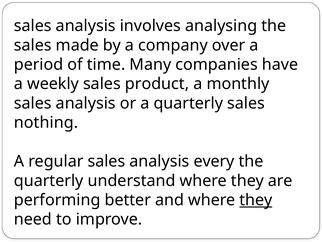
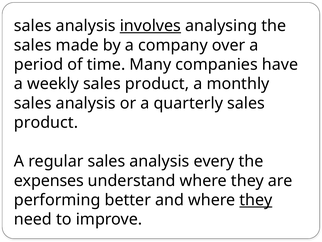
involves underline: none -> present (150, 26)
nothing: nothing -> product (46, 122)
quarterly: quarterly -> expenses (49, 180)
